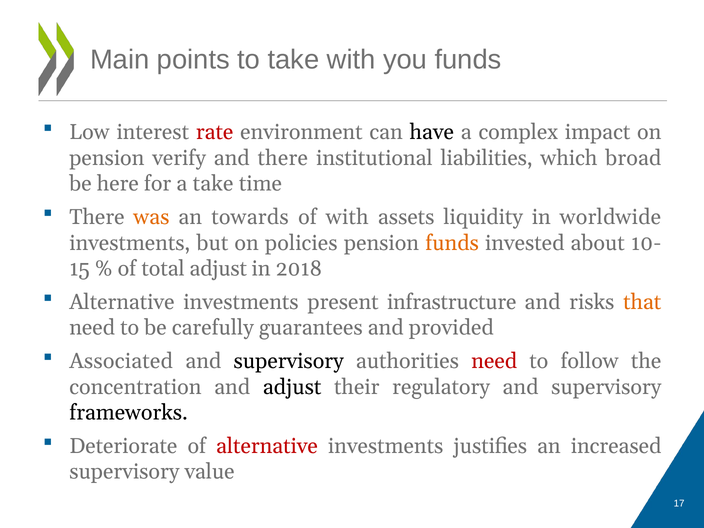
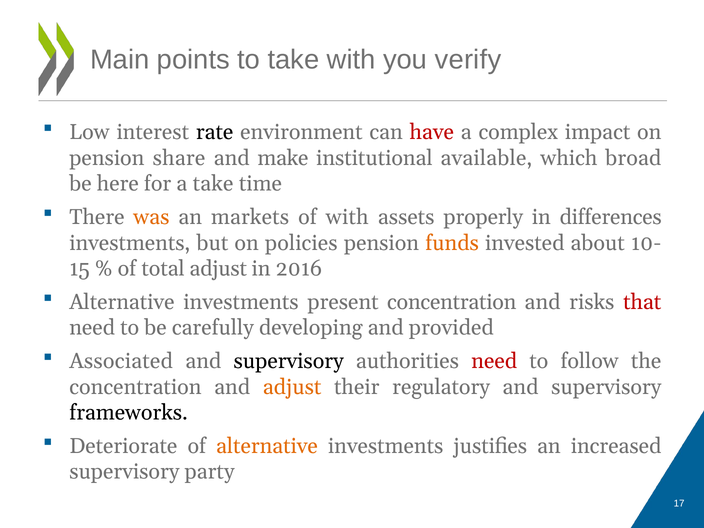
you funds: funds -> verify (468, 60)
rate colour: red -> black (215, 132)
have colour: black -> red (432, 132)
verify: verify -> share (179, 158)
and there: there -> make (283, 158)
liabilities: liabilities -> available (486, 158)
towards: towards -> markets (250, 217)
liquidity: liquidity -> properly (483, 217)
worldwide: worldwide -> differences (611, 217)
2018: 2018 -> 2016 (299, 269)
present infrastructure: infrastructure -> concentration (452, 302)
that colour: orange -> red (642, 302)
guarantees: guarantees -> developing (311, 328)
adjust colour: black -> orange (292, 387)
alternative colour: red -> orange (267, 446)
value: value -> party (210, 472)
